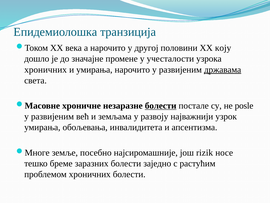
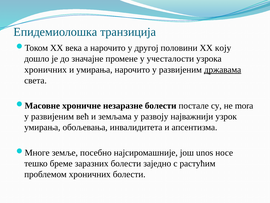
болести underline: present -> none (161, 105)
posle: posle -> mora (244, 105)
rizik: rizik -> unos (205, 152)
